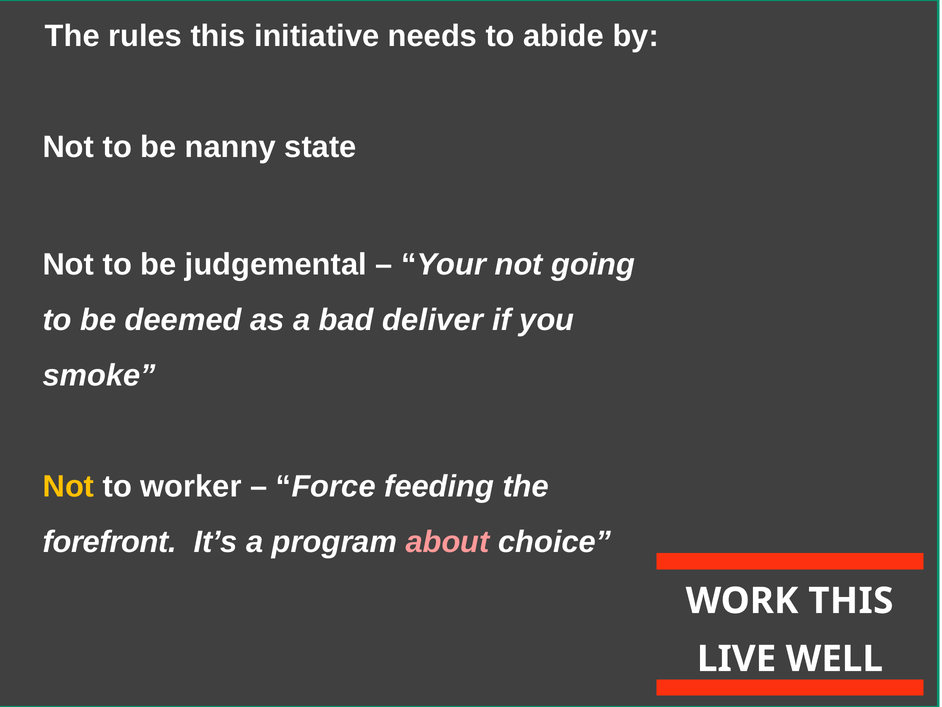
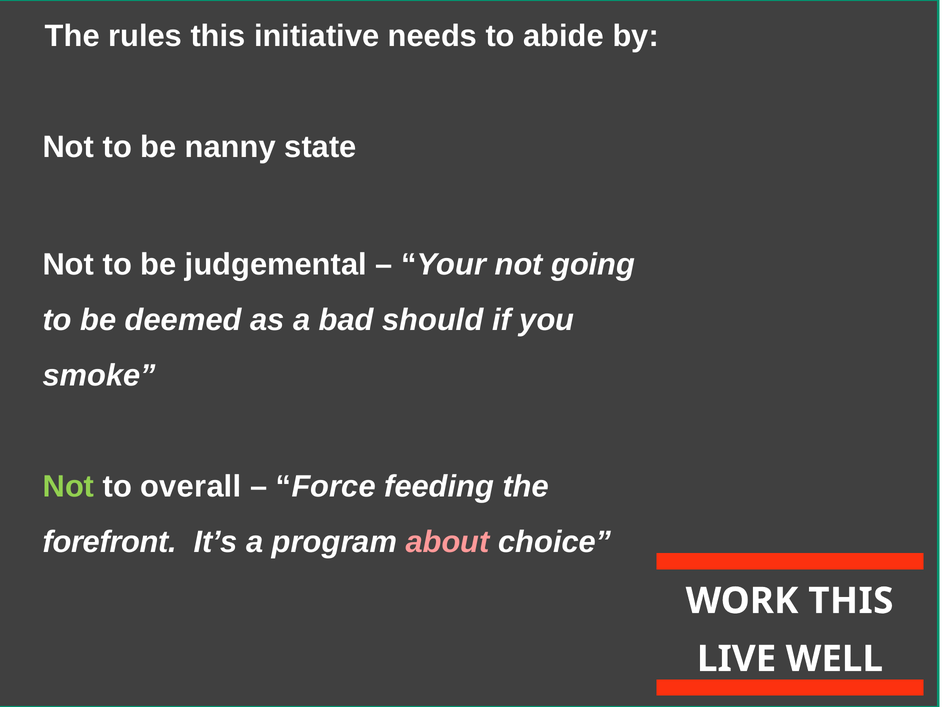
deliver: deliver -> should (433, 320)
Not colour: yellow -> light green (68, 486)
worker: worker -> overall (191, 486)
